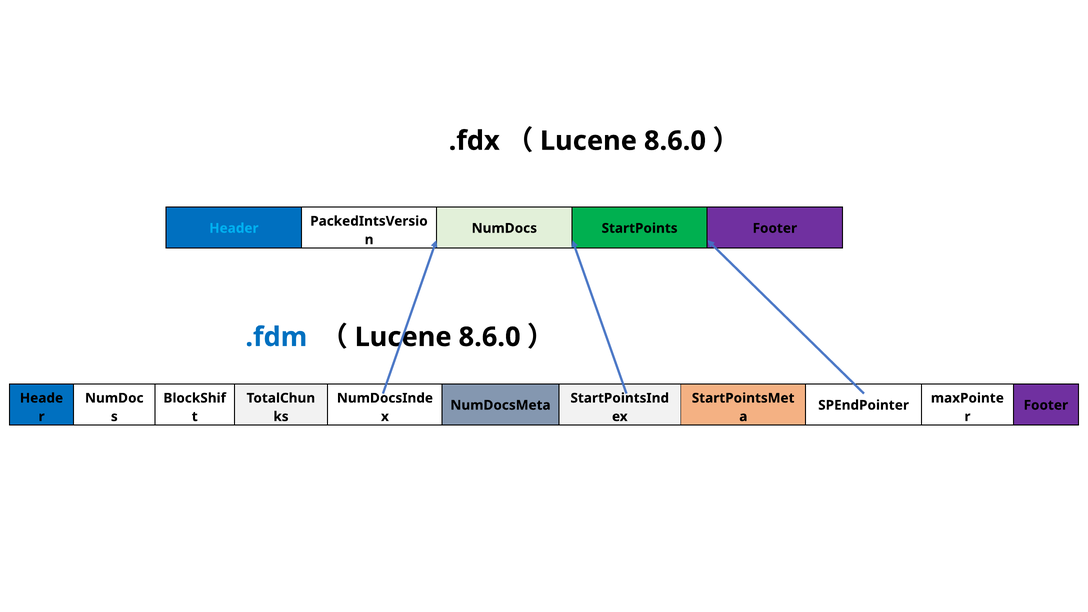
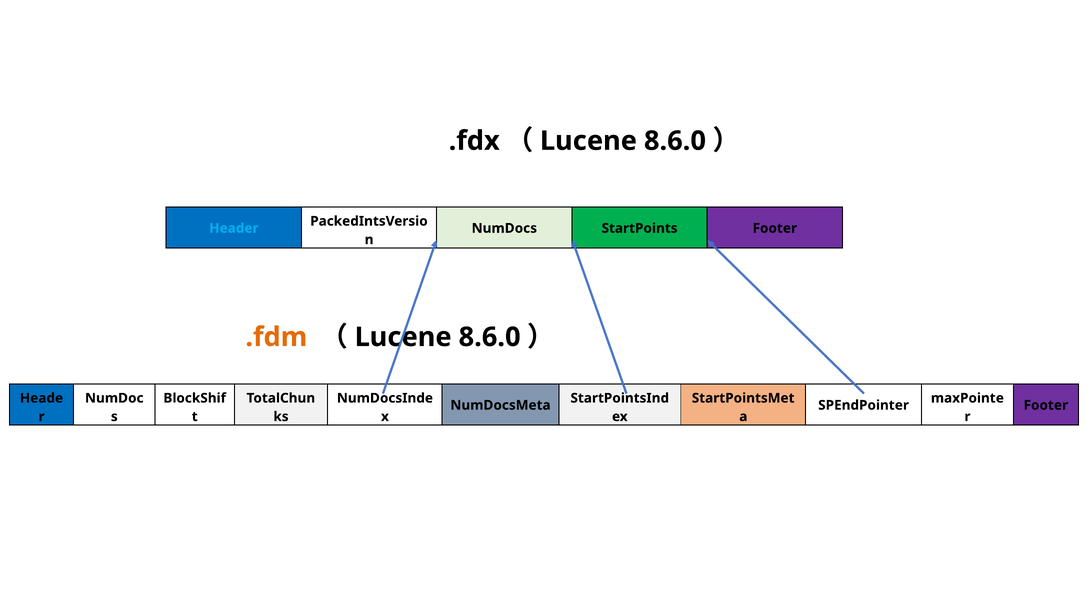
.fdm colour: blue -> orange (276, 337)
